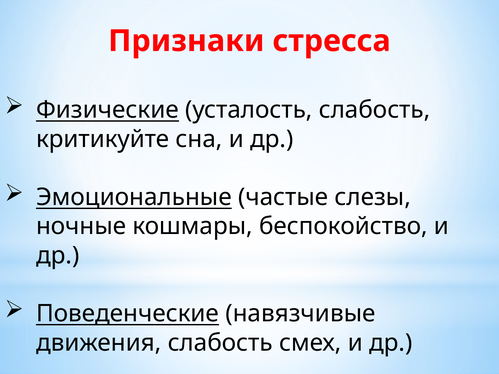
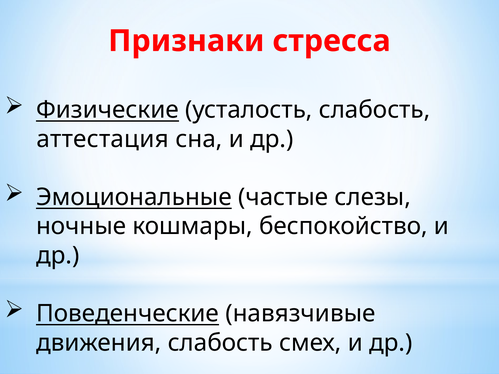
критикуйте: критикуйте -> аттестация (103, 139)
